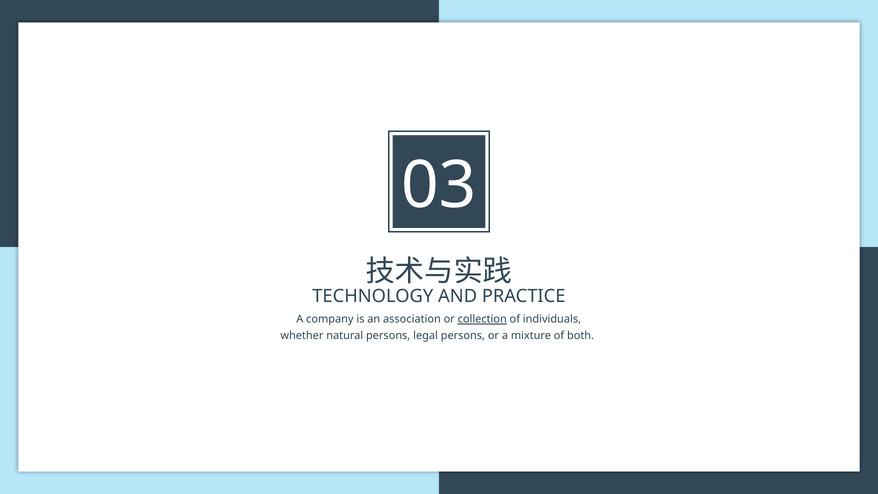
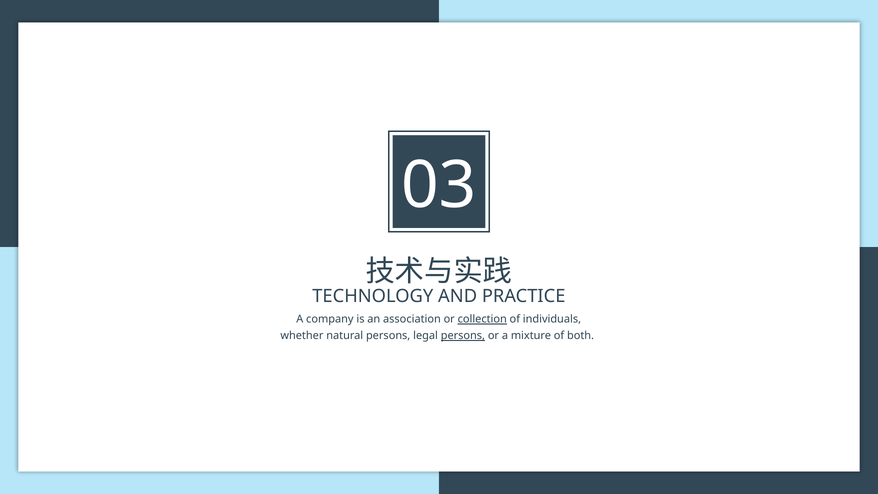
persons underline: none -> present (463, 336)
